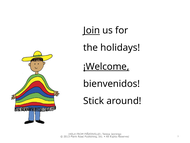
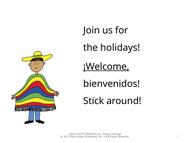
Join underline: present -> none (92, 30)
